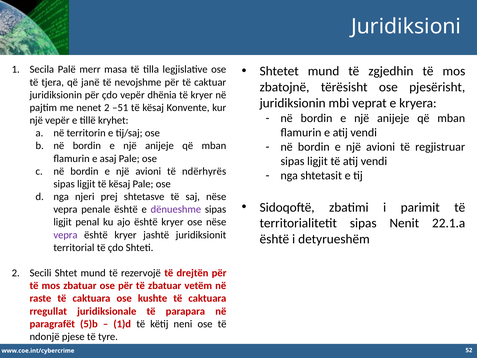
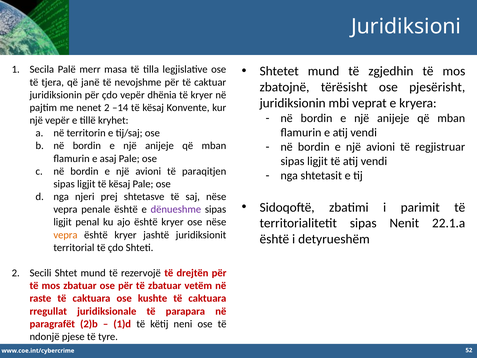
–51: –51 -> –14 (120, 108)
ndërhyrës: ndërhyrës -> paraqitjen (204, 171)
vepra colour: purple -> orange (65, 235)
5)b: 5)b -> 2)b (89, 324)
